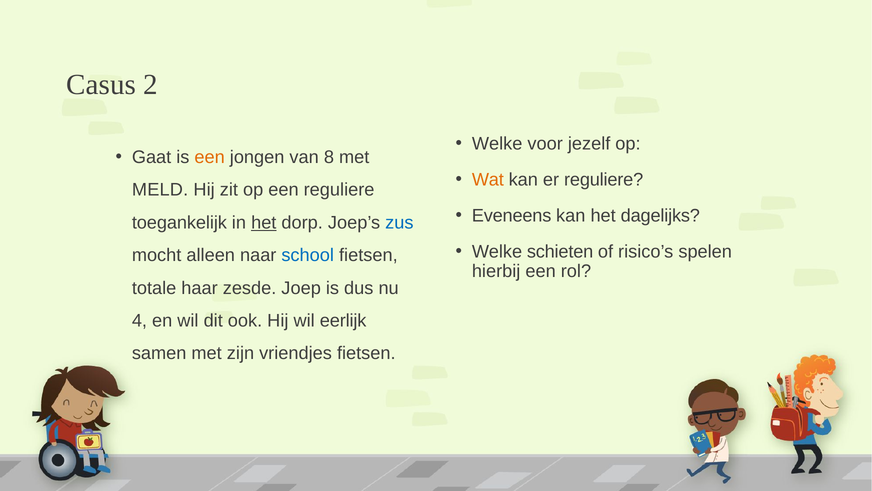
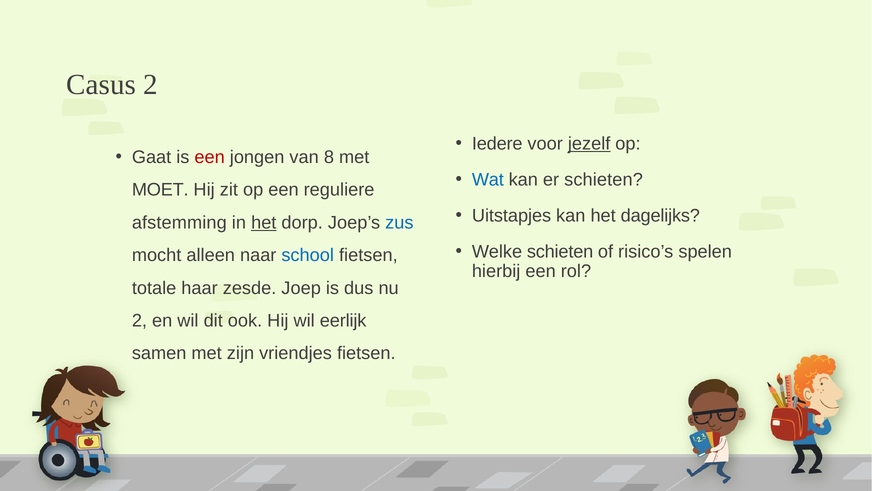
Welke: Welke -> Iedere (497, 144)
jezelf underline: none -> present (589, 144)
een colour: orange -> red (210, 157)
Wat colour: orange -> blue (488, 180)
er reguliere: reguliere -> schieten (604, 180)
MELD: MELD -> MOET (160, 190)
Eveneens: Eveneens -> Uitstapjes (512, 215)
toegankelijk: toegankelijk -> afstemming (179, 222)
4: 4 -> 2 (139, 320)
